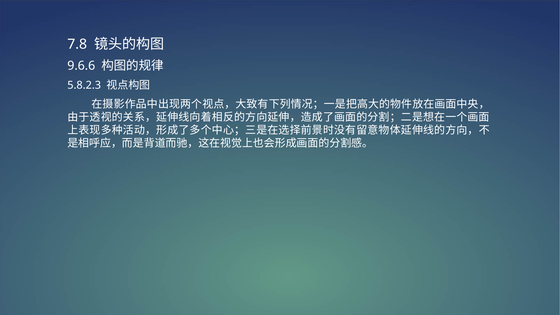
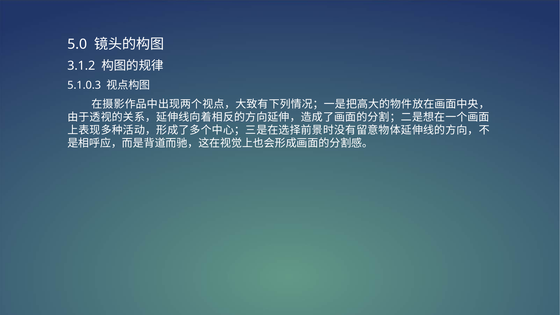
7.8: 7.8 -> 5.0 (77, 44)
9.6.6: 9.6.6 -> 3.1.2 (81, 66)
5.8.2.3: 5.8.2.3 -> 5.1.0.3 (84, 85)
